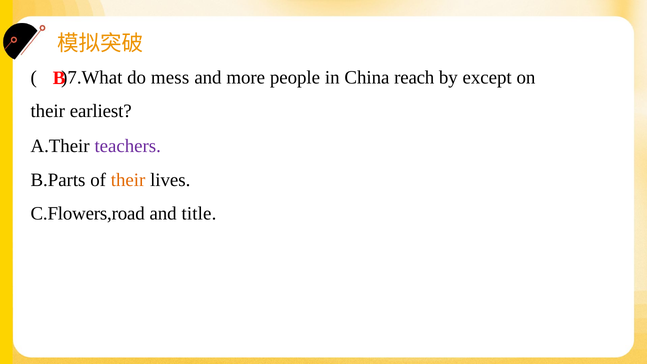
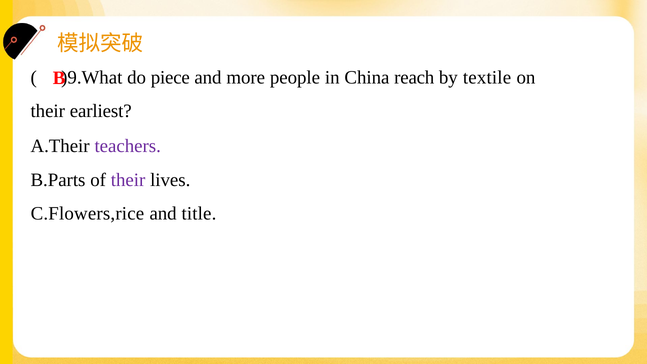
)7.What: )7.What -> )9.What (92, 78)
mess: mess -> piece (170, 78)
except: except -> textile (487, 78)
their colour: orange -> purple (128, 180)
C.Flowers,road: C.Flowers,road -> C.Flowers,rice (87, 213)
